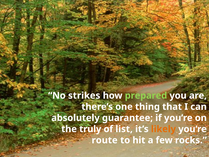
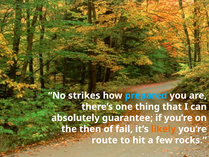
prepared colour: light green -> light blue (146, 95)
truly: truly -> then (90, 129)
list: list -> fail (124, 129)
